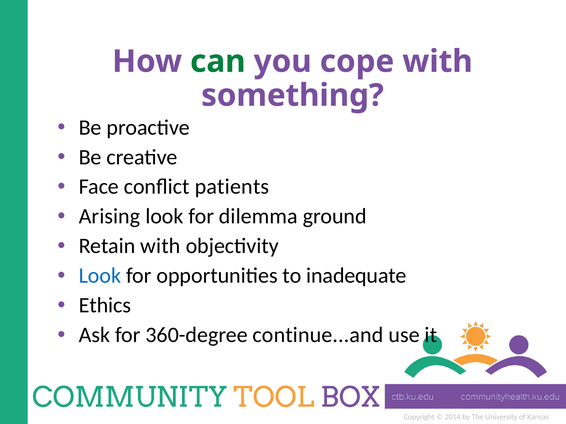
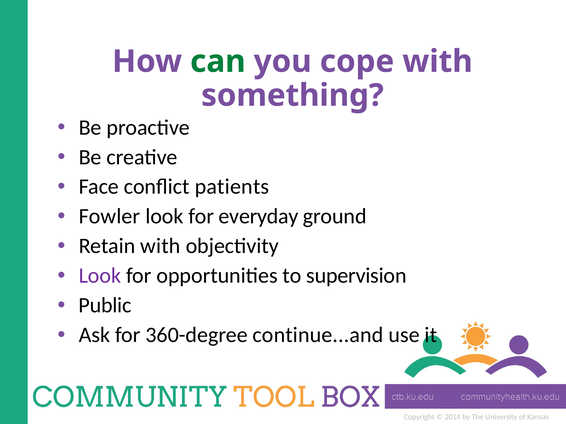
Arising: Arising -> Fowler (110, 217)
dilemma: dilemma -> everyday (259, 217)
Look colour: blue -> purple (100, 276)
inadequate: inadequate -> supervision (356, 276)
Ethics: Ethics -> Public (105, 306)
